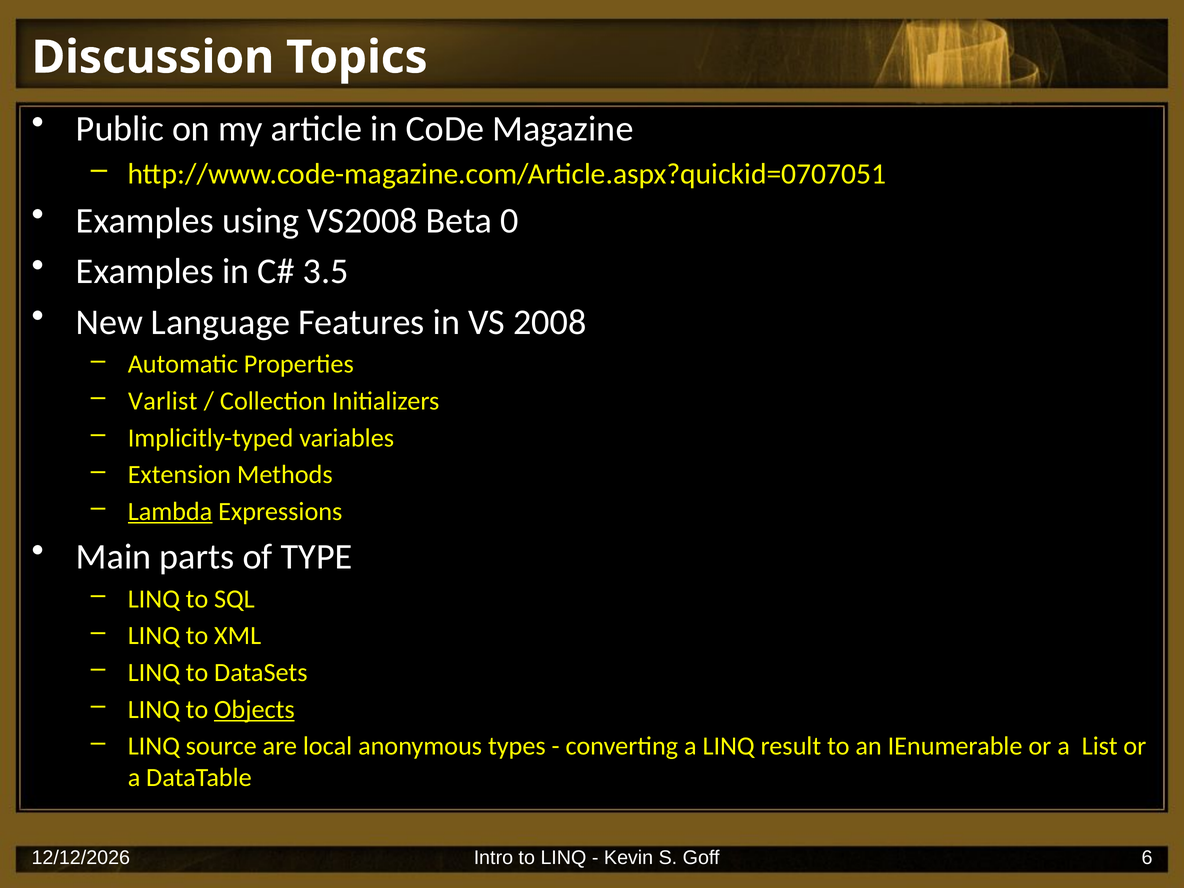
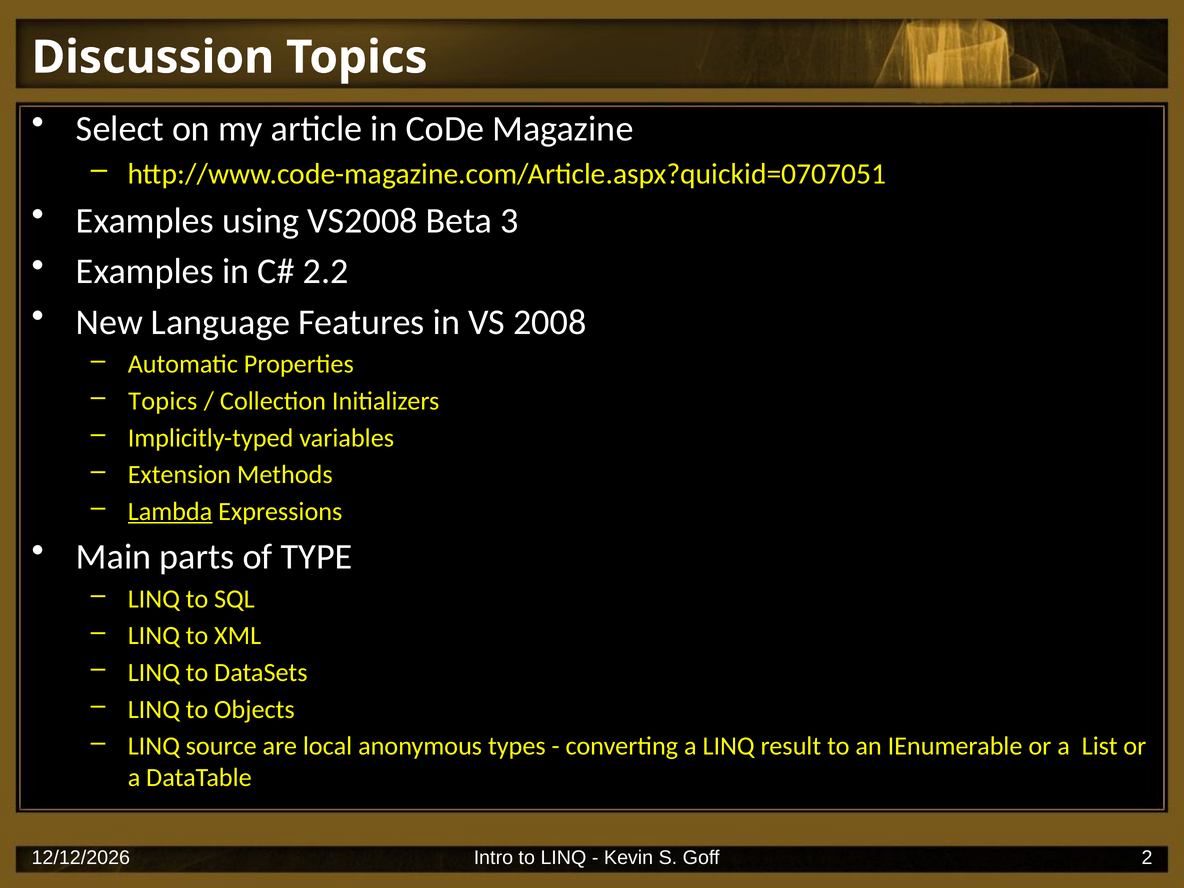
Public: Public -> Select (120, 129)
0: 0 -> 3 (509, 221)
3.5: 3.5 -> 2.2 (326, 272)
Varlist: Varlist -> Topics (163, 401)
Objects underline: present -> none (254, 709)
6: 6 -> 2 (1147, 858)
